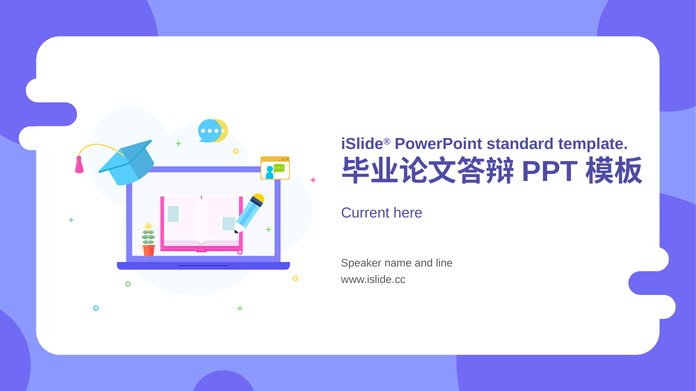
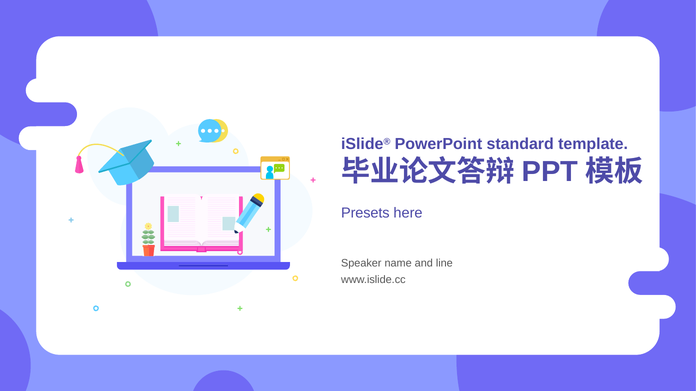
Current: Current -> Presets (365, 213)
